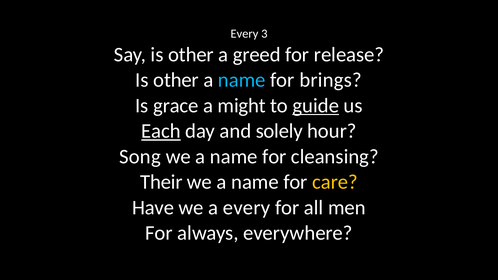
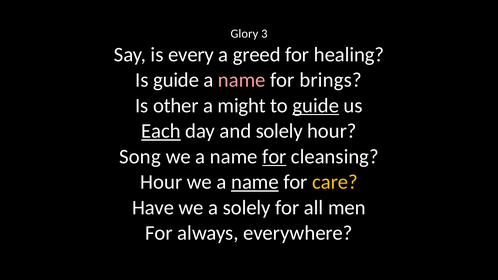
Every: Every -> Glory (244, 34)
Say is other: other -> every (191, 55)
release: release -> healing (349, 55)
other: other -> guide (176, 80)
name colour: light blue -> pink (242, 80)
grace: grace -> other (176, 106)
for underline: none -> present (274, 157)
Their: Their -> Hour (161, 182)
name underline: none -> present (255, 182)
a every: every -> solely (247, 208)
